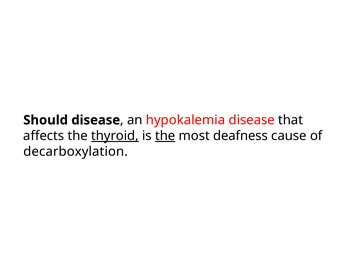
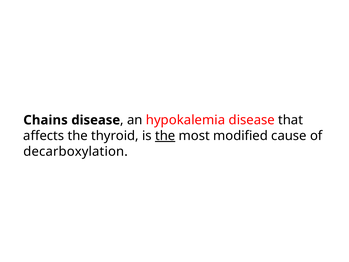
Should: Should -> Chains (46, 120)
thyroid underline: present -> none (115, 136)
deafness: deafness -> modified (241, 136)
